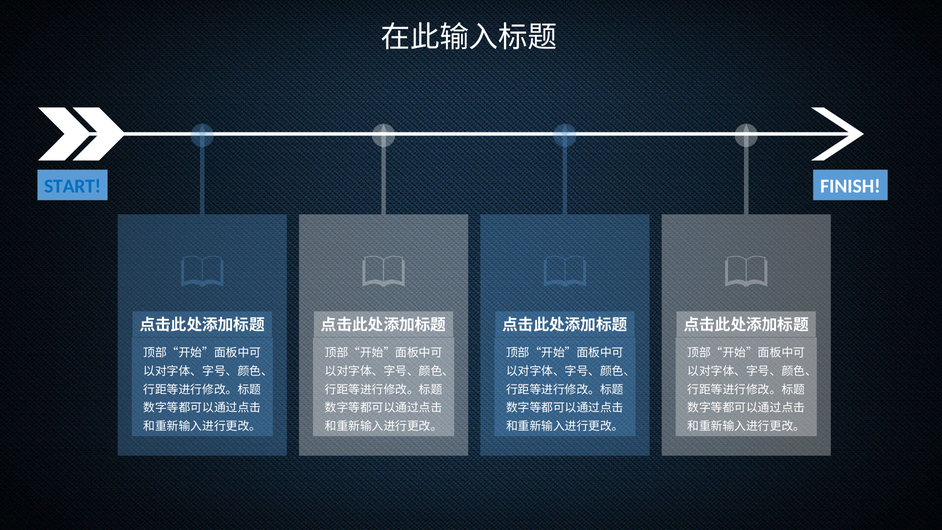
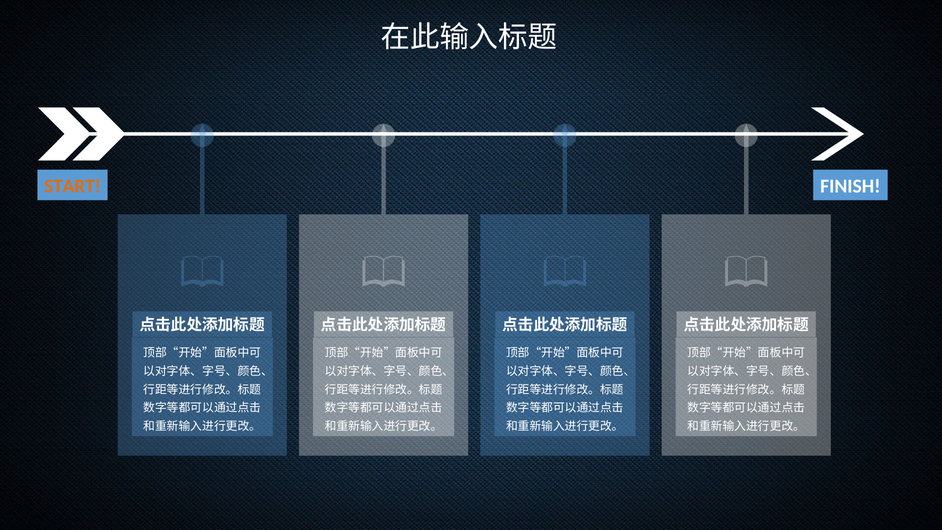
START colour: blue -> orange (73, 186)
